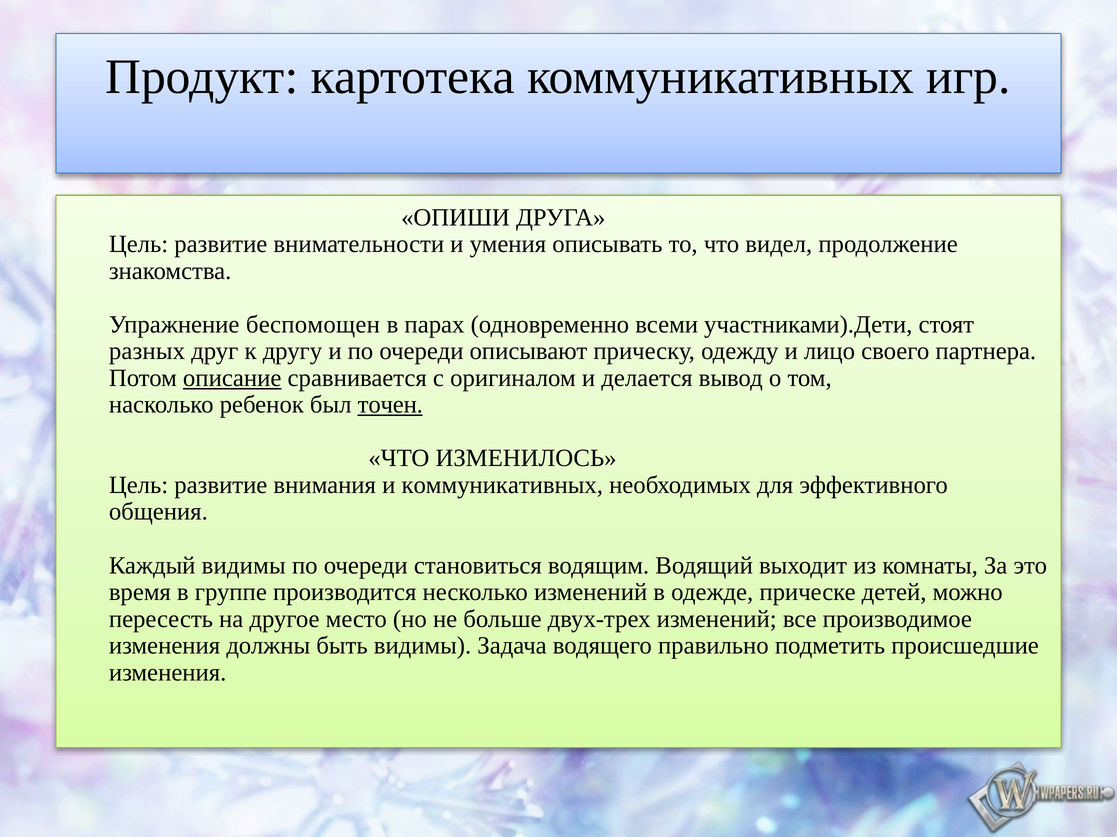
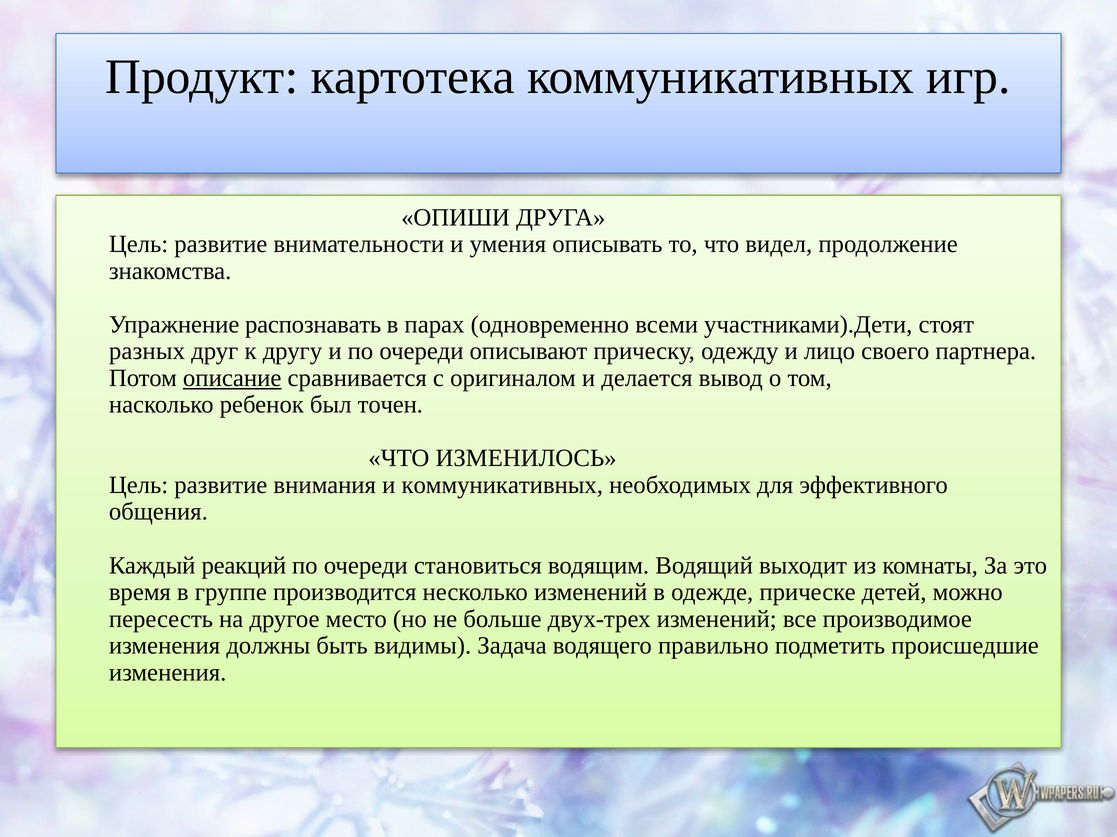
беспомощен: беспомощен -> распознавать (313, 325)
точен underline: present -> none (390, 405)
Каждый видимы: видимы -> реакций (244, 566)
